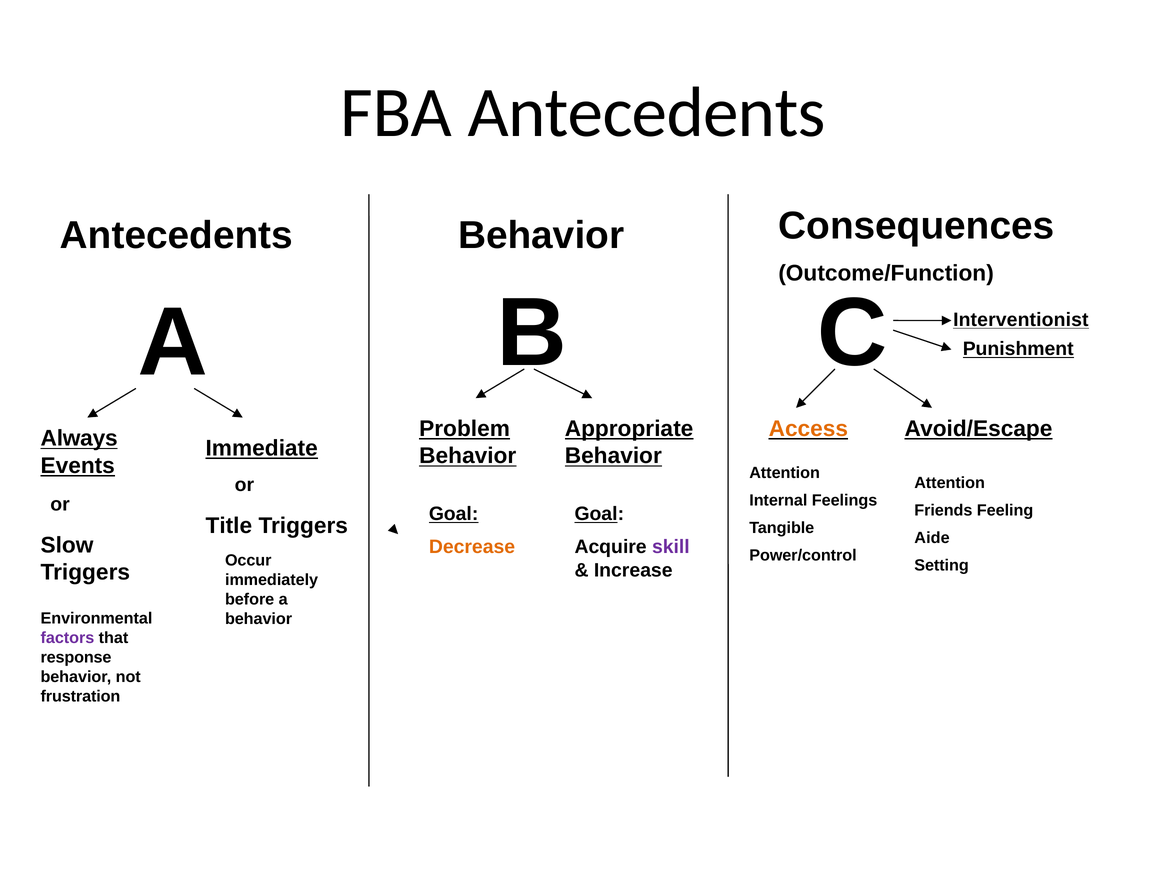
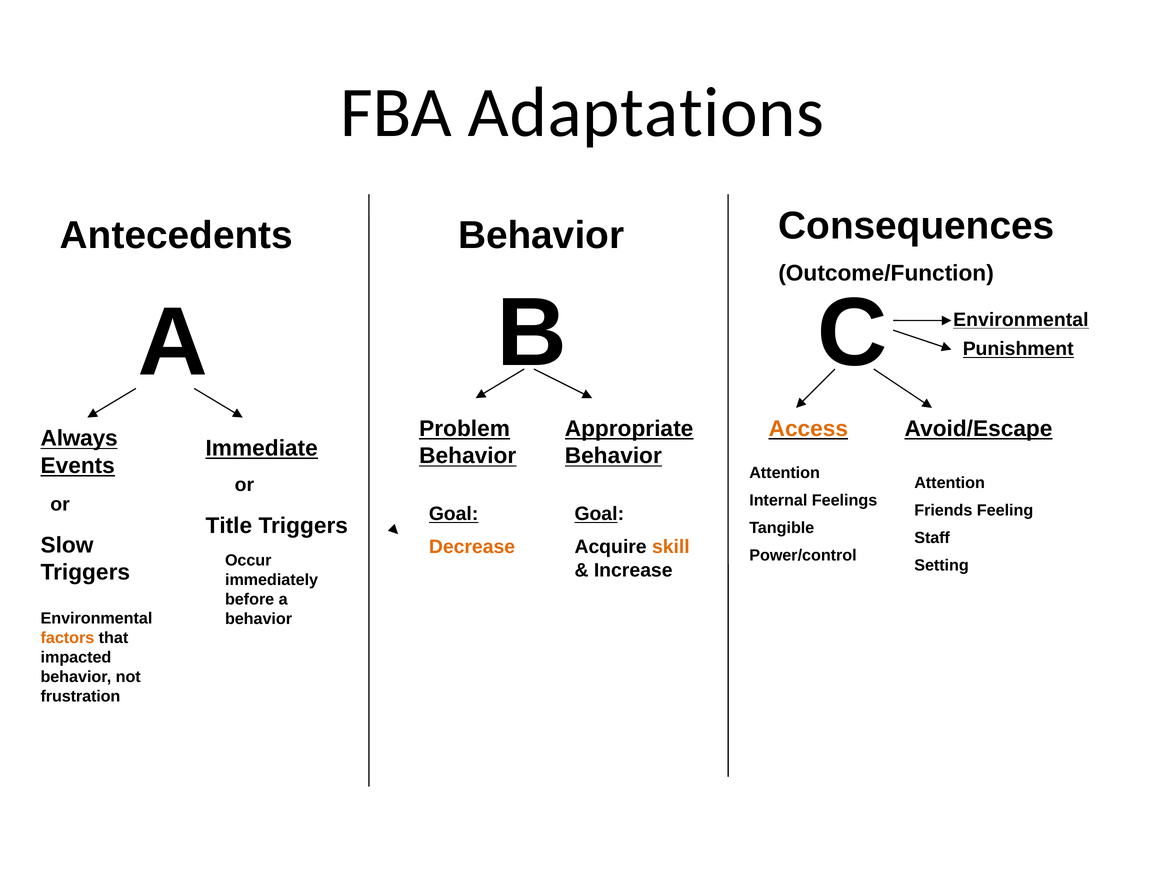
FBA Antecedents: Antecedents -> Adaptations (646, 113)
Interventionist: Interventionist -> Environmental (1021, 320)
Aide: Aide -> Staff (932, 538)
skill colour: purple -> orange (671, 547)
factors colour: purple -> orange (67, 638)
response: response -> impacted (76, 657)
